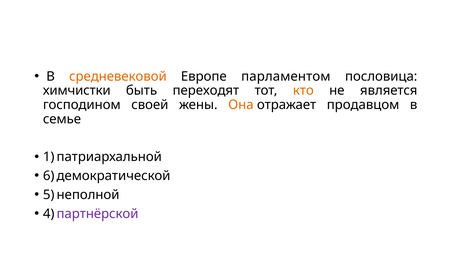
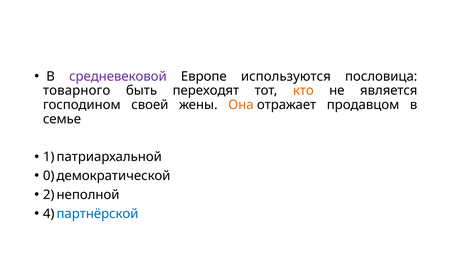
средневековой colour: orange -> purple (118, 76)
парламентом: парламентом -> используются (286, 76)
химчистки: химчистки -> товарного (77, 91)
6: 6 -> 0 (49, 176)
5: 5 -> 2 (49, 195)
партнёрской colour: purple -> blue (98, 214)
